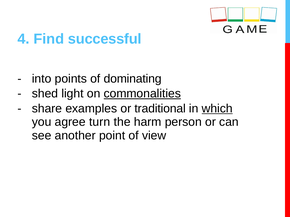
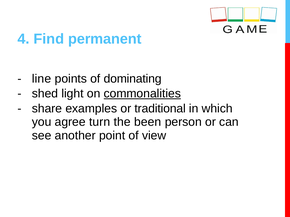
successful: successful -> permanent (105, 39)
into: into -> line (42, 79)
which underline: present -> none (217, 109)
harm: harm -> been (148, 122)
